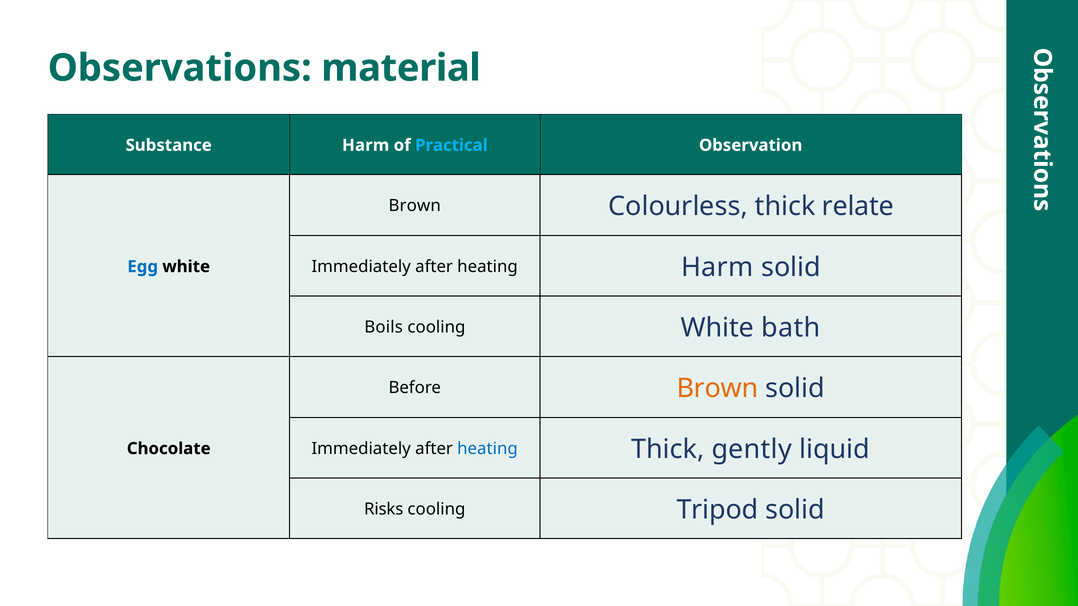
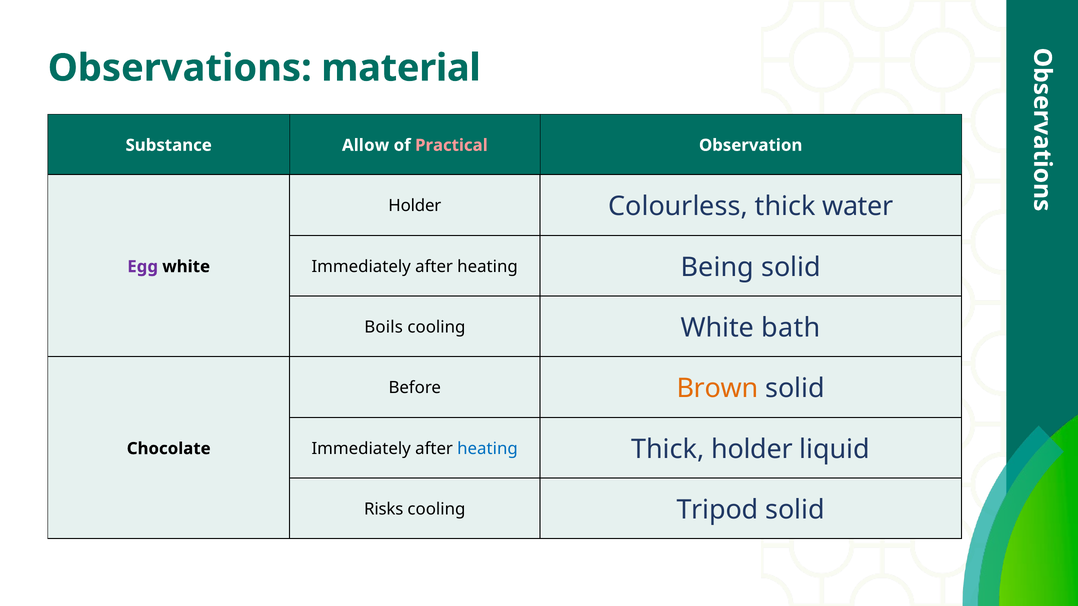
Substance Harm: Harm -> Allow (366, 145)
Practical colour: light blue -> pink (451, 145)
Brown: Brown -> Holder (415, 206)
relate: relate -> water (858, 207)
heating Harm: Harm -> Being (717, 267)
Egg colour: blue -> purple (143, 267)
Thick gently: gently -> holder (752, 449)
